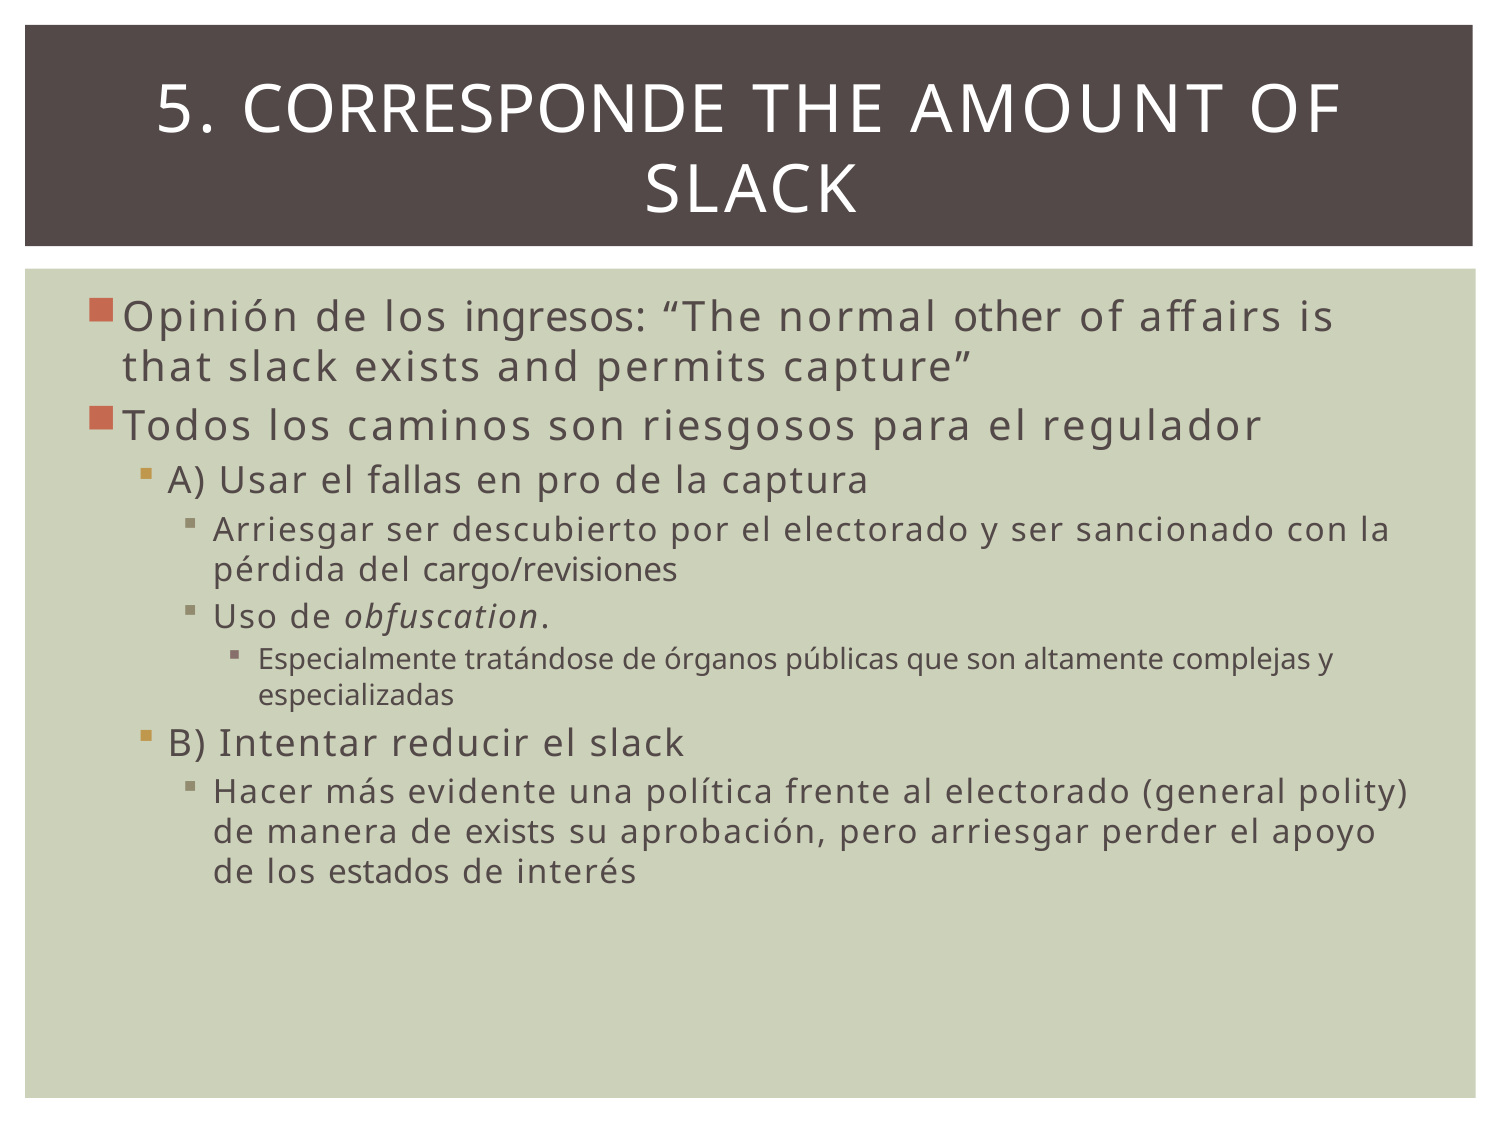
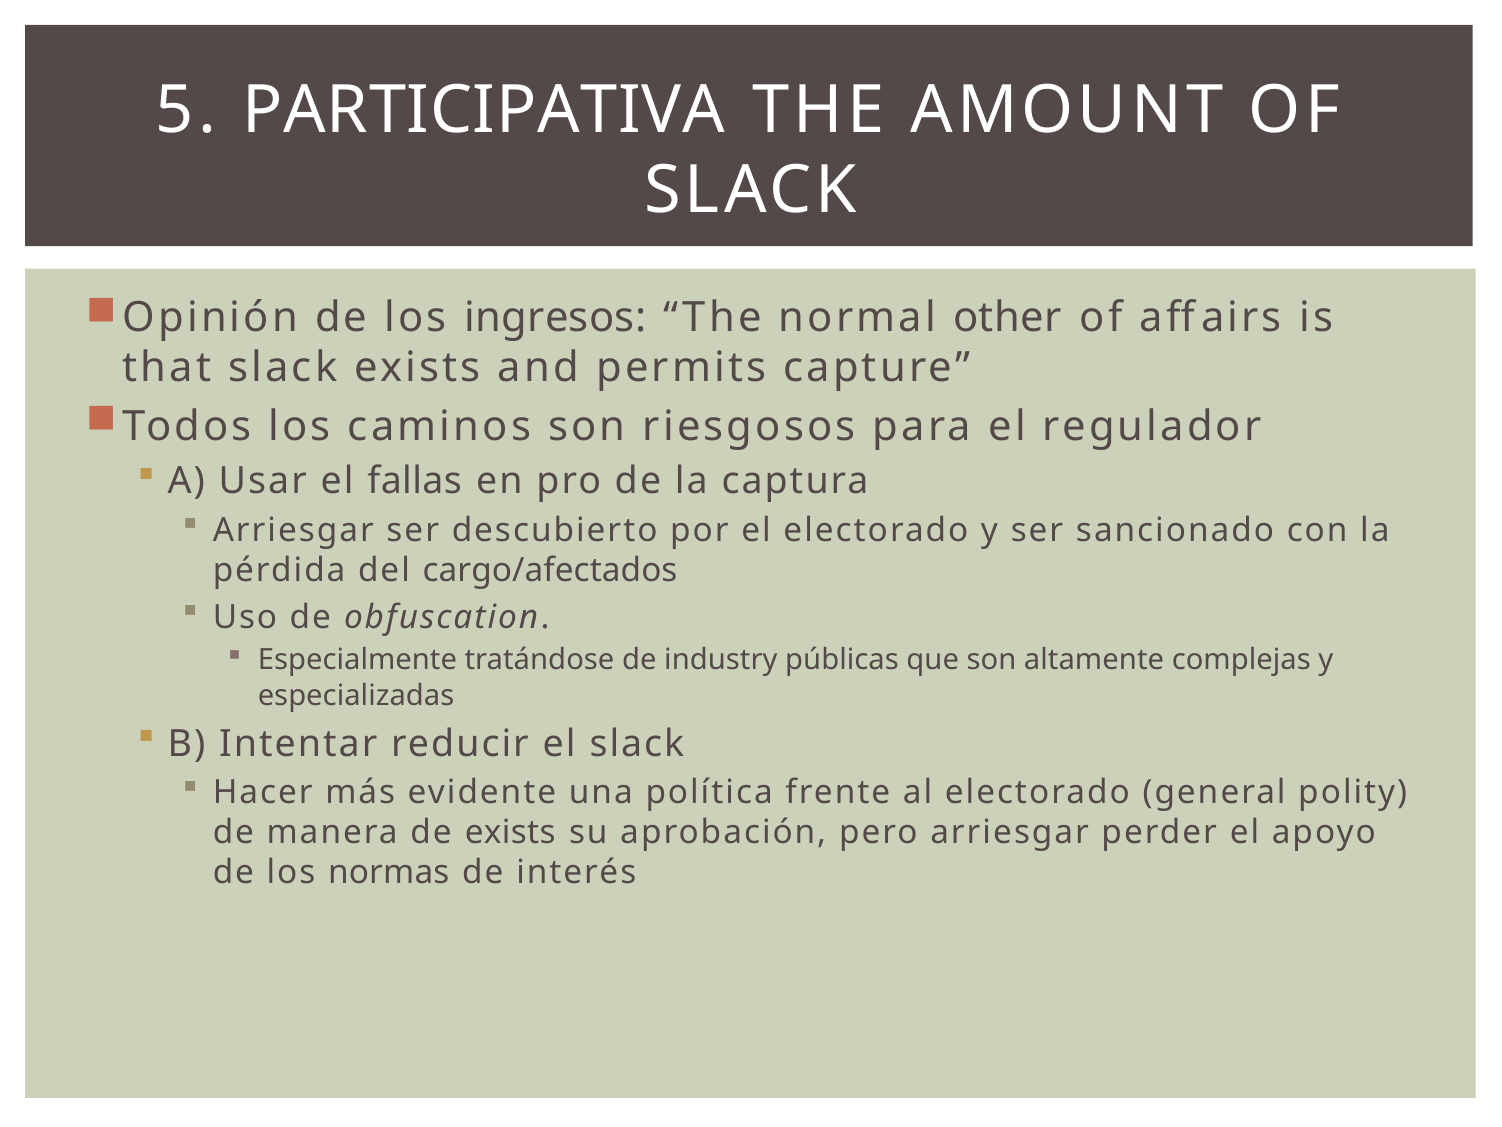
CORRESPONDE: CORRESPONDE -> PARTICIPATIVA (484, 111)
cargo/revisiones: cargo/revisiones -> cargo/afectados (550, 570)
órganos: órganos -> industry (721, 660)
estados: estados -> normas (389, 872)
